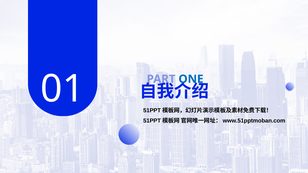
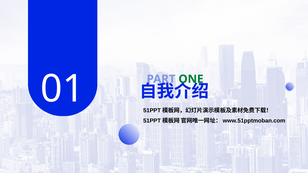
ONE colour: blue -> green (191, 79)
